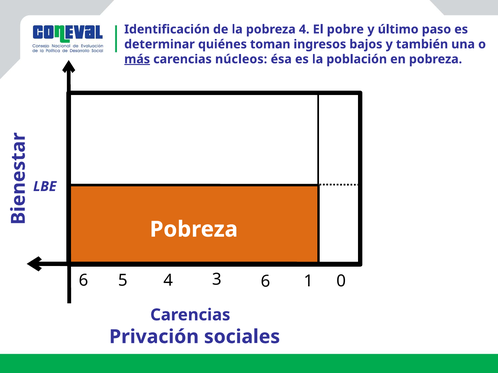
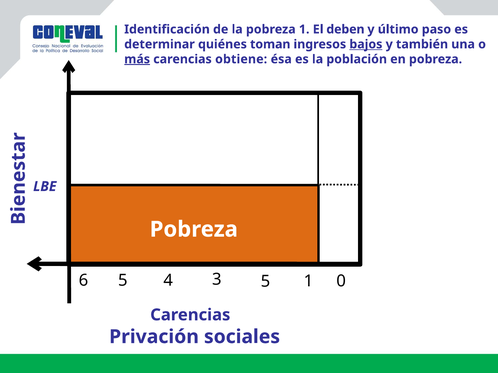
pobreza 4: 4 -> 1 (304, 29)
pobre: pobre -> deben (345, 29)
bajos underline: none -> present (366, 44)
núcleos: núcleos -> obtiene (241, 59)
5 6: 6 -> 5 (266, 282)
